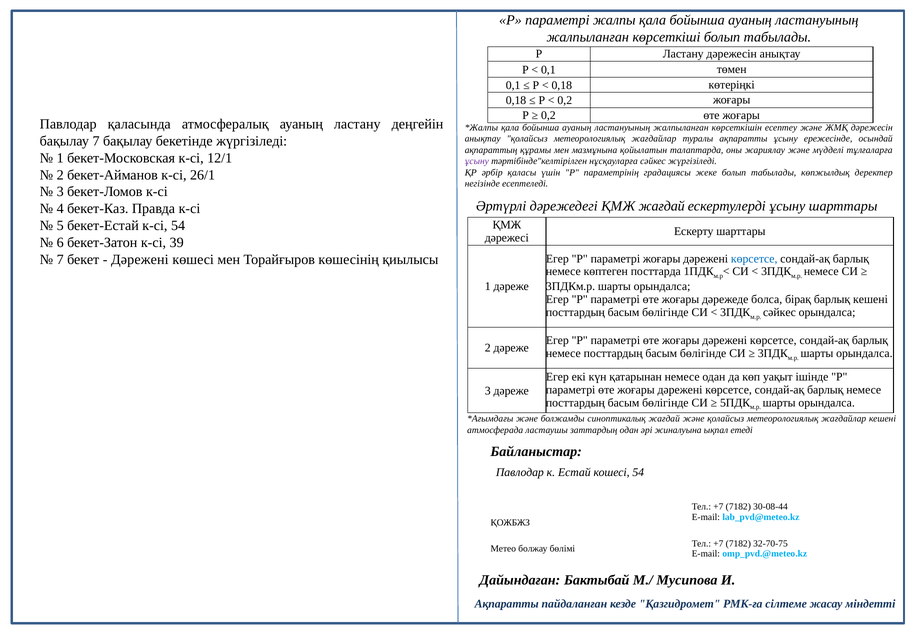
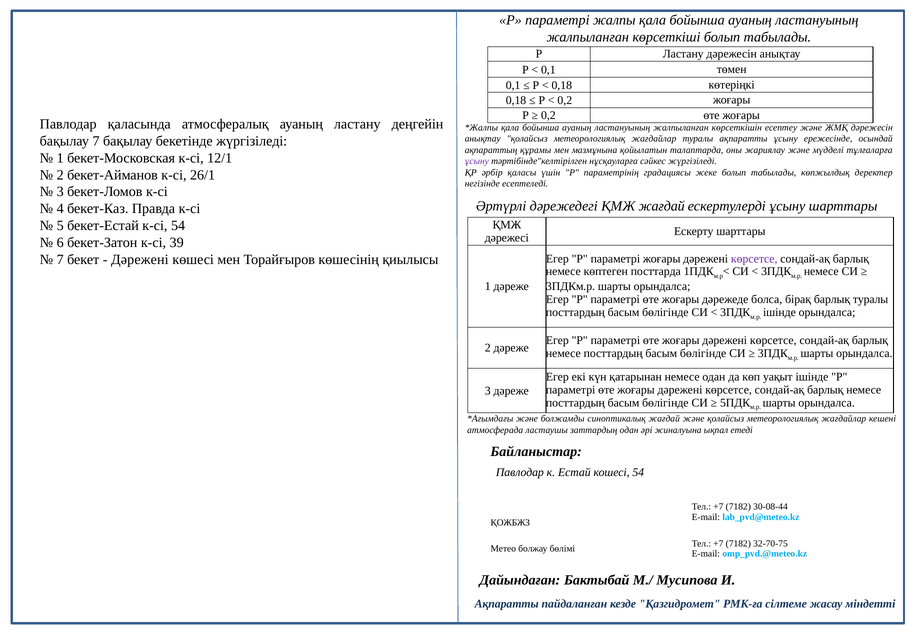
көрсетсе colour: blue -> purple (754, 259)
барлық кешені: кешені -> туралы (871, 299)
сәйкес: сәйкес -> ішінде (779, 312)
